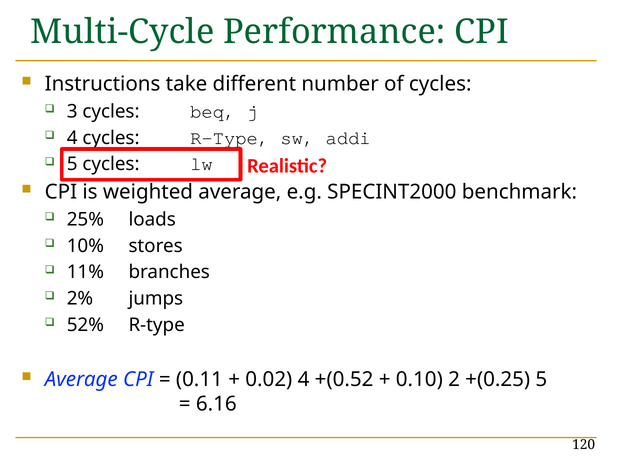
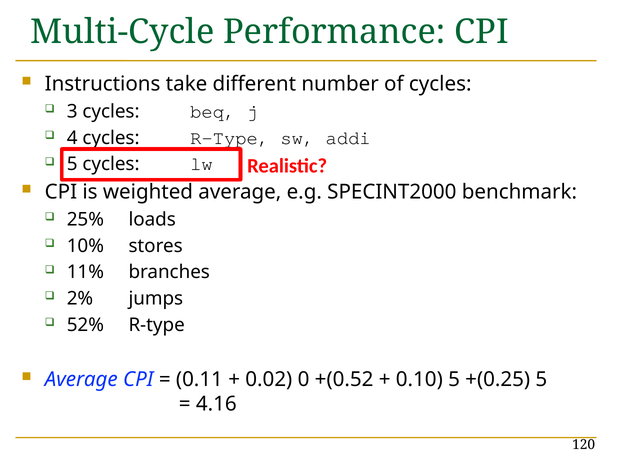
0.02 4: 4 -> 0 (304, 379)
0.10 2: 2 -> 5 (454, 379)
6.16: 6.16 -> 4.16 (216, 404)
